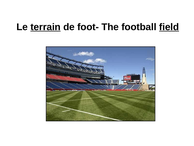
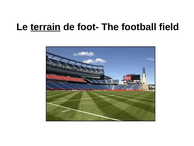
field underline: present -> none (169, 27)
